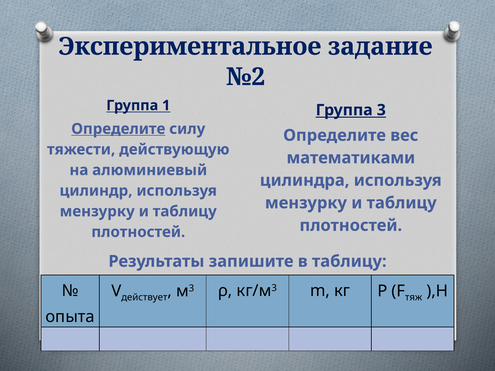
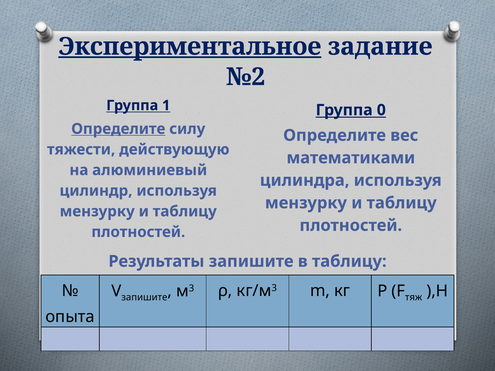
Экспериментальное underline: none -> present (190, 47)
3: 3 -> 0 (381, 110)
действует: действует -> запишите (144, 298)
